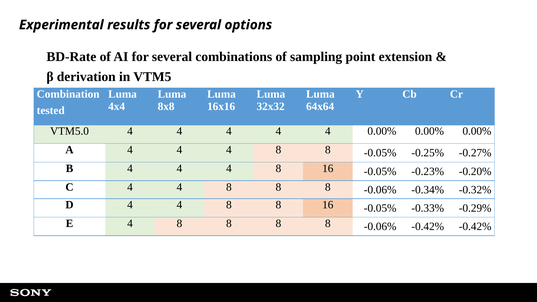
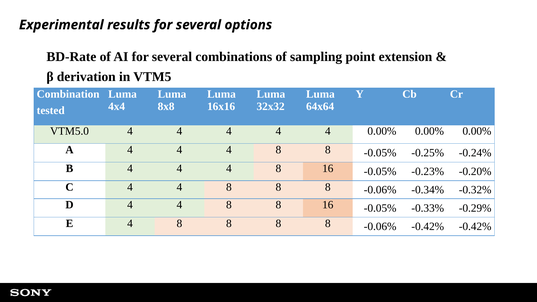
-0.27%: -0.27% -> -0.24% (475, 153)
